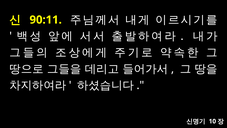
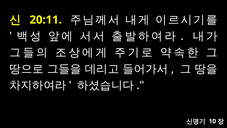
90:11: 90:11 -> 20:11 (46, 20)
